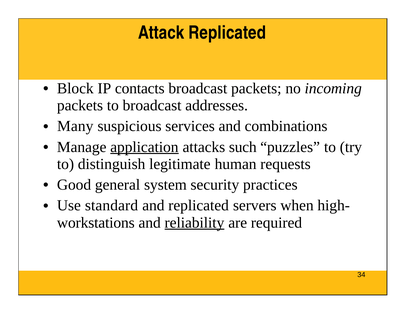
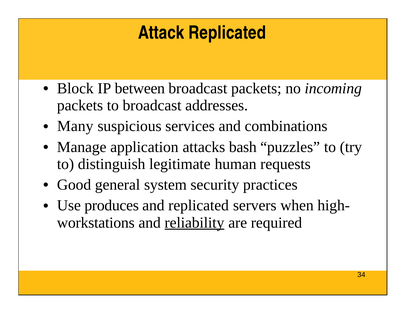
contacts: contacts -> between (140, 88)
application underline: present -> none (144, 147)
such: such -> bash (243, 147)
standard: standard -> produces (112, 205)
